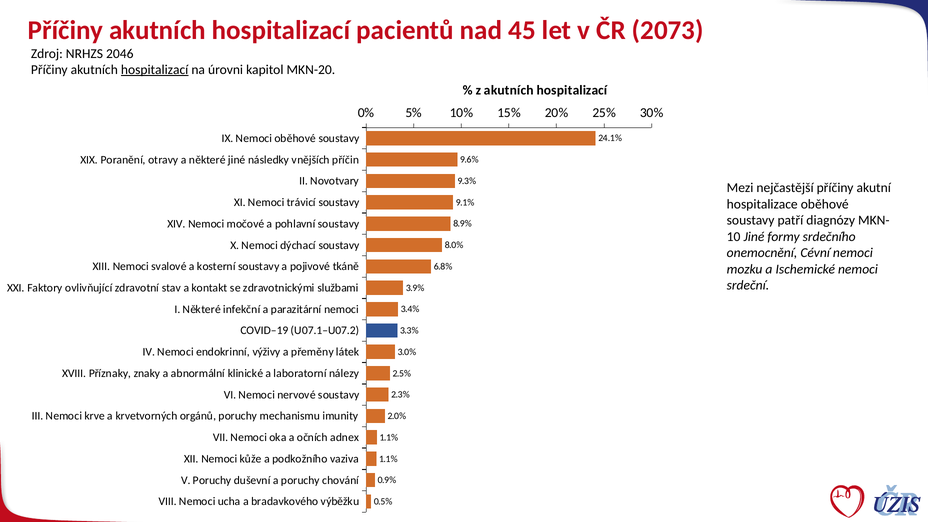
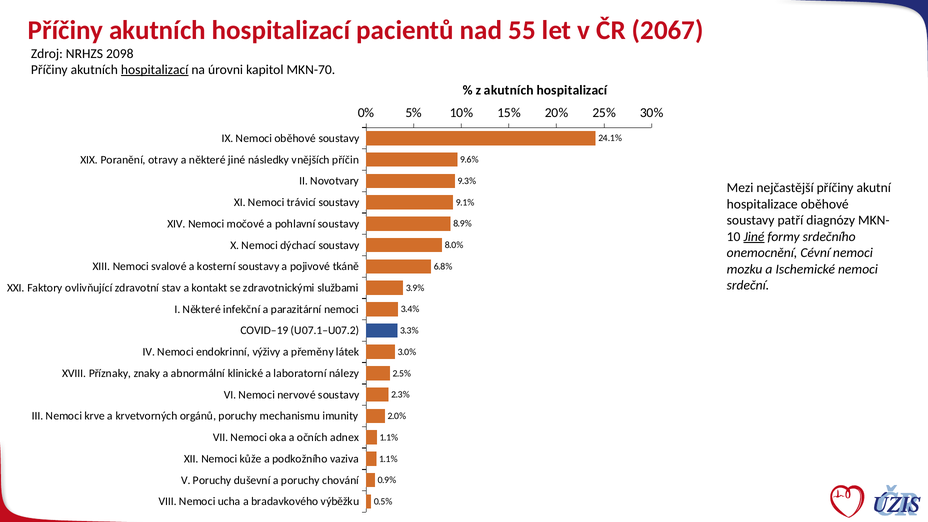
45: 45 -> 55 (522, 30)
2073: 2073 -> 2067 (668, 30)
2046: 2046 -> 2098 (120, 54)
MKN-20: MKN-20 -> MKN-70 (311, 70)
Jiné underline: none -> present (754, 237)
